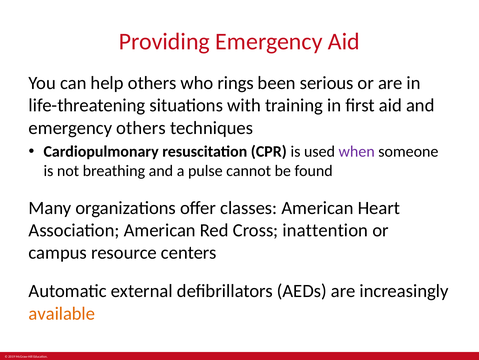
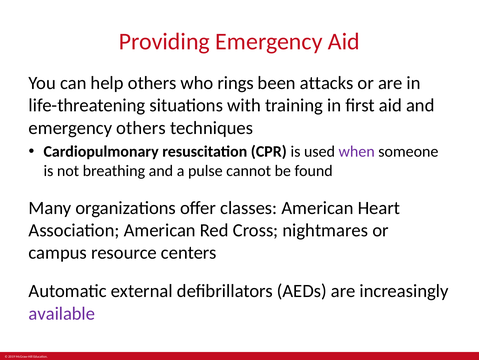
serious: serious -> attacks (327, 83)
inattention: inattention -> nightmares (325, 230)
available colour: orange -> purple (62, 313)
